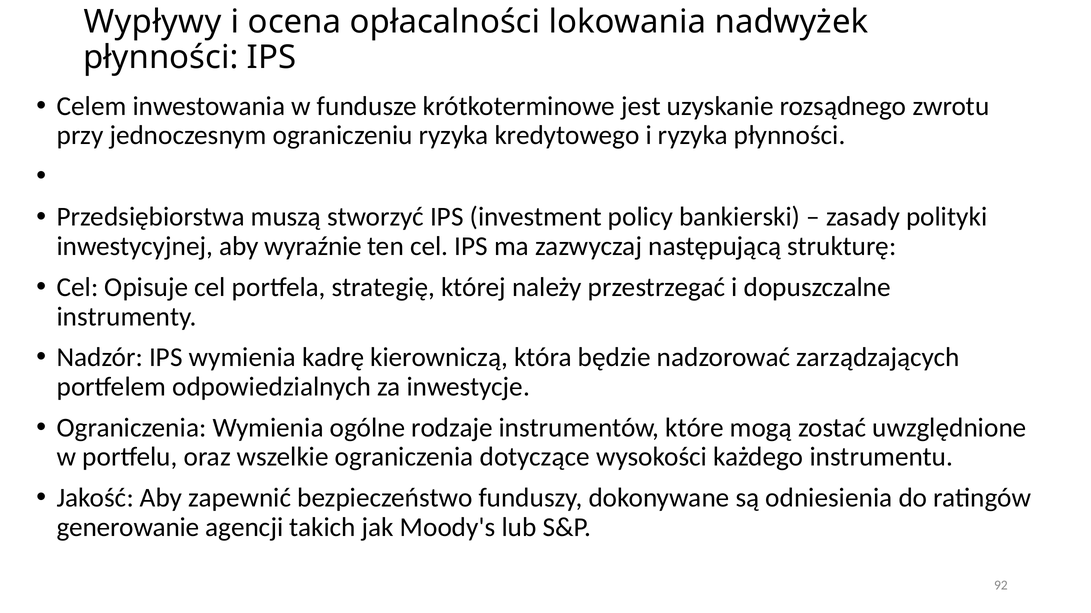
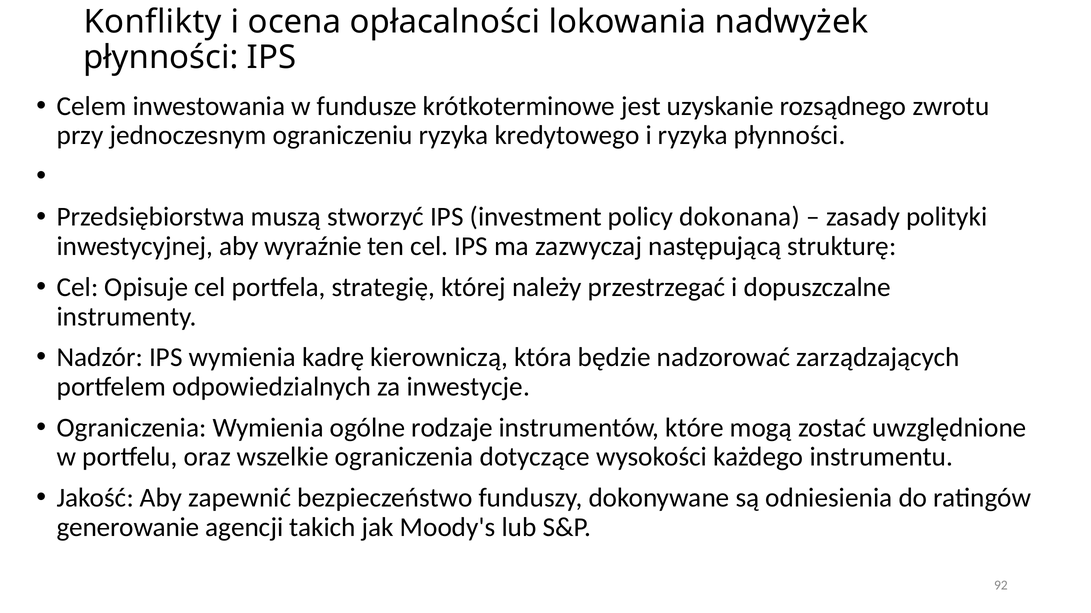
Wypływy: Wypływy -> Konflikty (153, 22)
bankierski: bankierski -> dokonana (740, 217)
